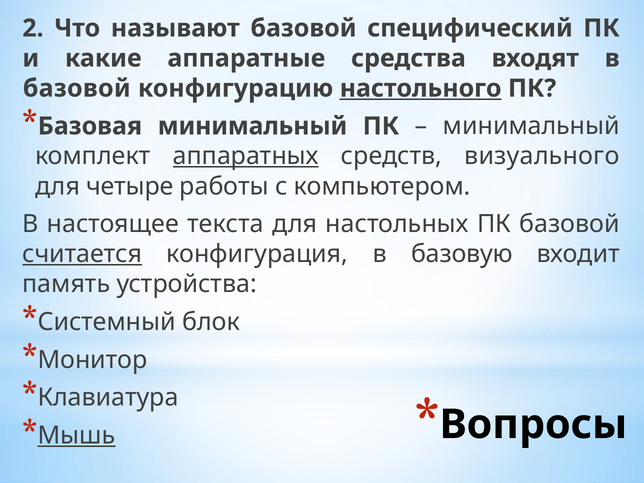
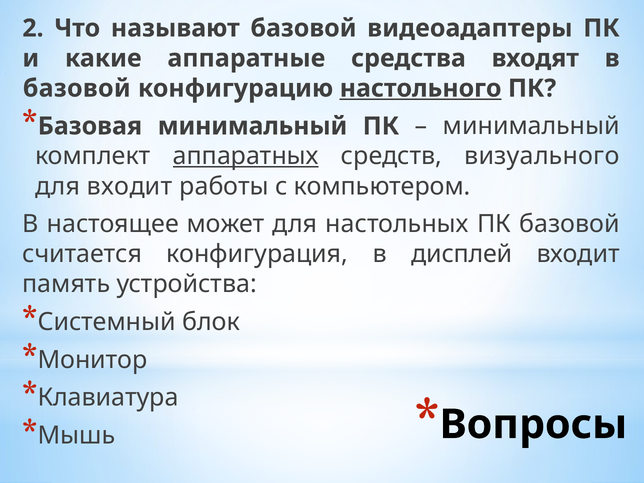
специфический: специфический -> видеоадаптеры (470, 28)
для четыре: четыре -> входит (130, 186)
текста: текста -> может (226, 224)
считается underline: present -> none (82, 254)
базовую: базовую -> дисплей (462, 254)
Мышь underline: present -> none (76, 435)
